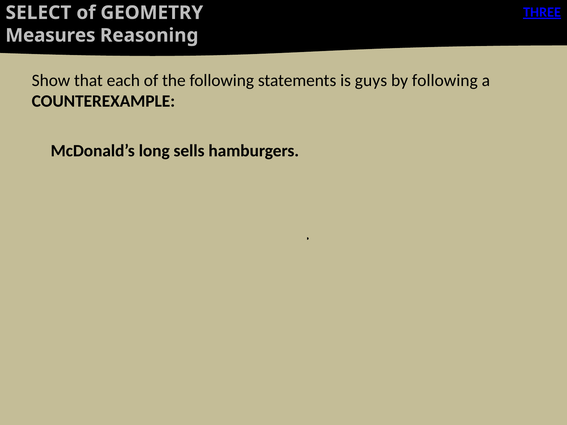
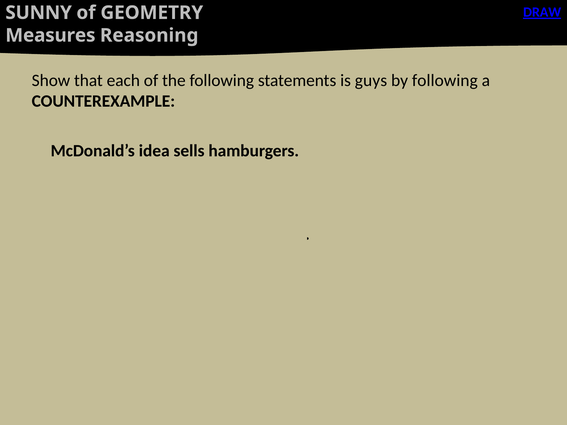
THREE: THREE -> DRAW (542, 12)
SELECT: SELECT -> SUNNY (39, 13)
long: long -> idea (154, 151)
